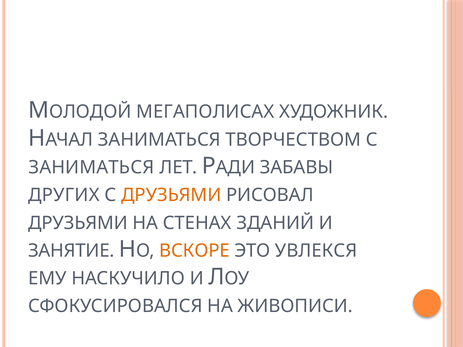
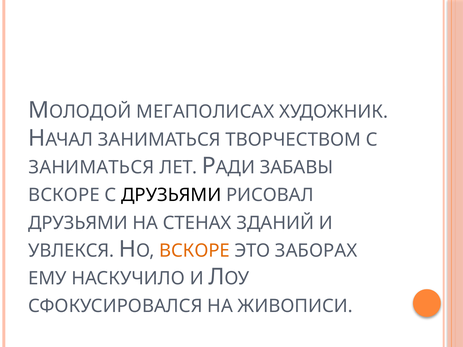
ДРУГИХ: ДРУГИХ -> ВСКОРЕ (64, 195)
ДРУЗЬЯМИ colour: orange -> black (171, 195)
ЗАНЯТИЕ: ЗАНЯТИЕ -> УВЛЕКСЯ (71, 251)
УВЛЕКСЯ: УВЛЕКСЯ -> ЗАБОРАХ (316, 251)
